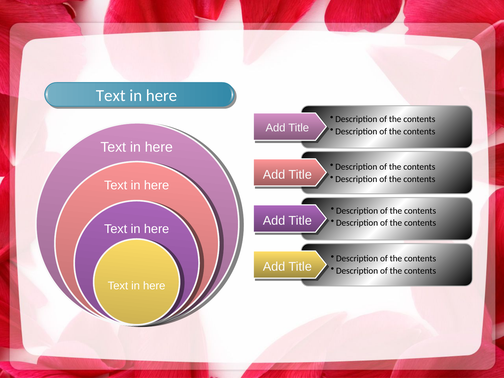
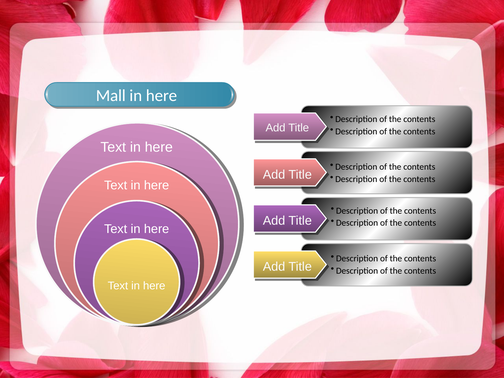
Text: Text -> Mall (111, 96)
